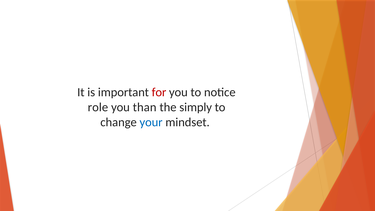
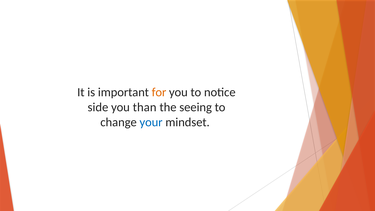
for colour: red -> orange (159, 92)
role: role -> side (98, 107)
simply: simply -> seeing (196, 107)
